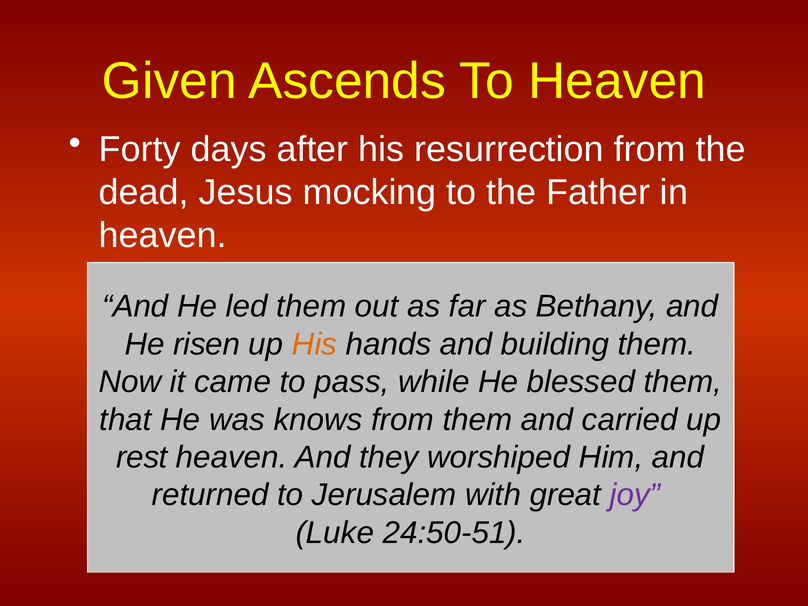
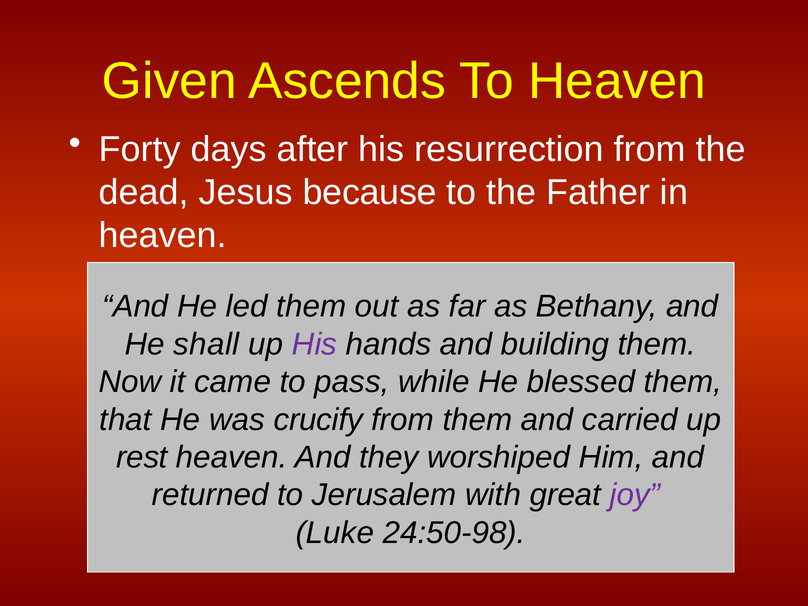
mocking: mocking -> because (370, 192)
risen: risen -> shall (206, 344)
His colour: orange -> purple (315, 344)
knows: knows -> crucify (318, 420)
24:50-51: 24:50-51 -> 24:50-98 (454, 533)
